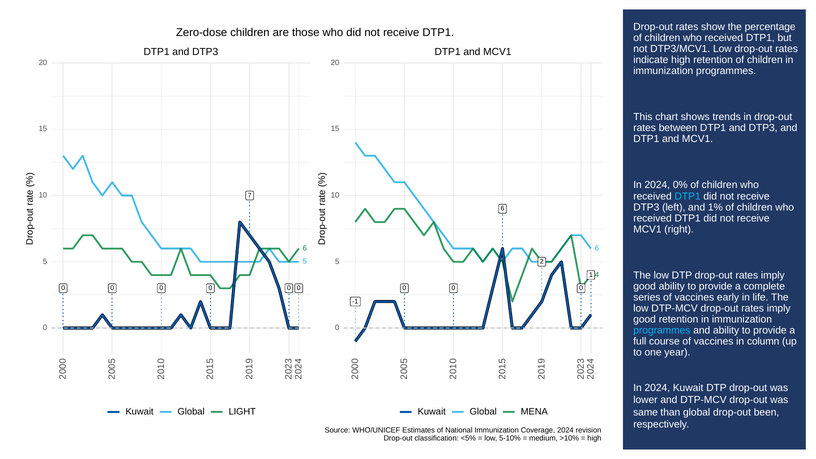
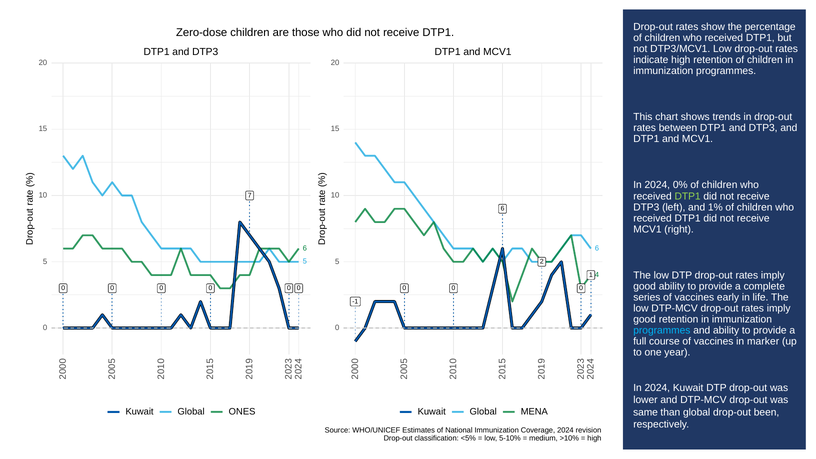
DTP1 colour: light blue -> light green (688, 196)
column: column -> marker (763, 341)
LIGHT: LIGHT -> ONES (242, 412)
